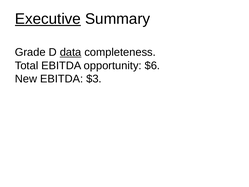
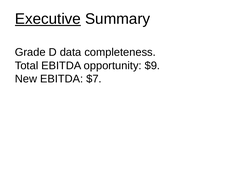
data underline: present -> none (71, 52)
$6: $6 -> $9 (152, 65)
$3: $3 -> $7 (94, 79)
